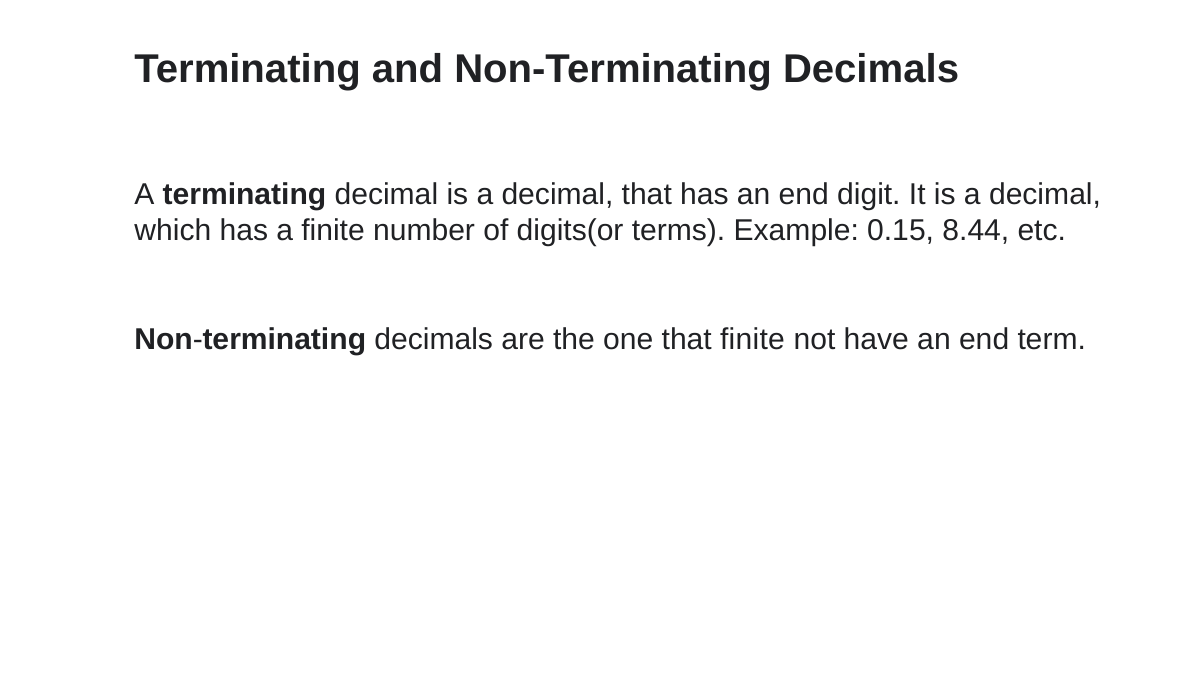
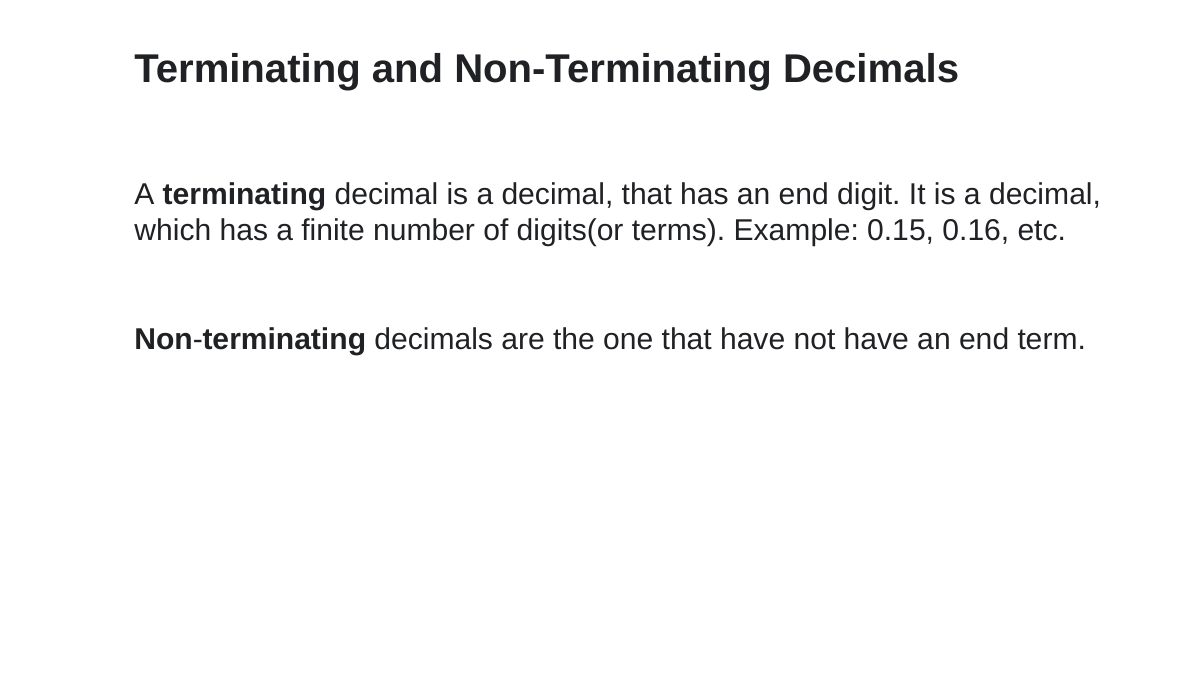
8.44: 8.44 -> 0.16 (976, 231)
that finite: finite -> have (753, 339)
